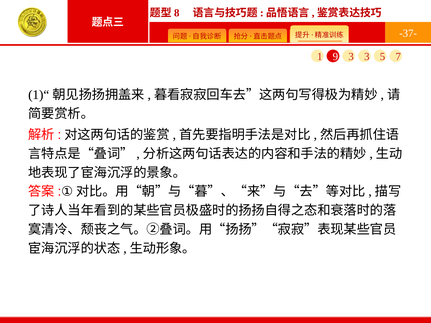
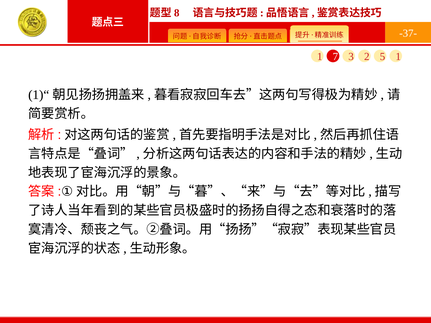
9: 9 -> 7 (335, 57)
3 3: 3 -> 2 (367, 57)
5 7: 7 -> 1 (398, 57)
